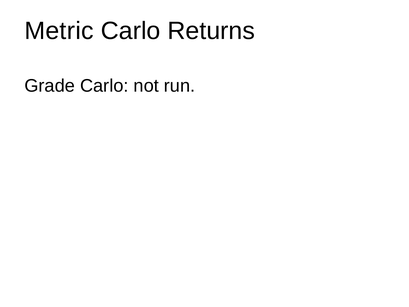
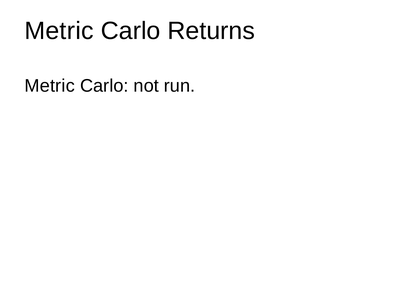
Grade: Grade -> Metric (50, 86)
